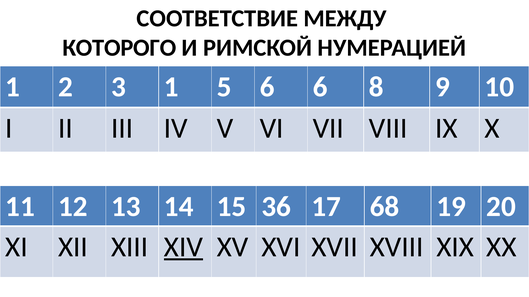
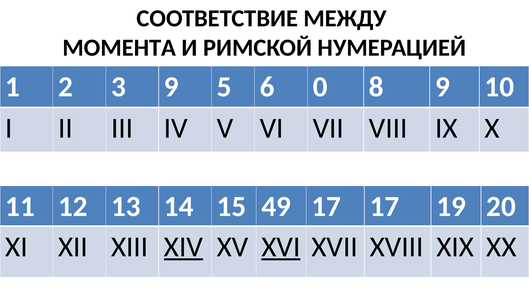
КОТОРОГО: КОТОРОГО -> МОМЕНТА (119, 48)
3 1: 1 -> 9 (171, 87)
6 6: 6 -> 0 (320, 87)
36: 36 -> 49 (276, 207)
17 68: 68 -> 17 (384, 207)
XVI underline: none -> present (281, 247)
